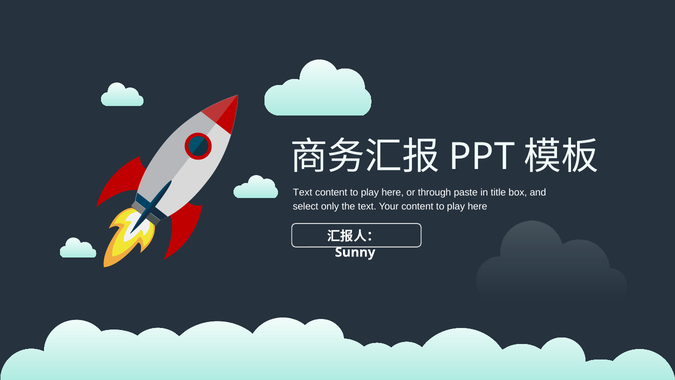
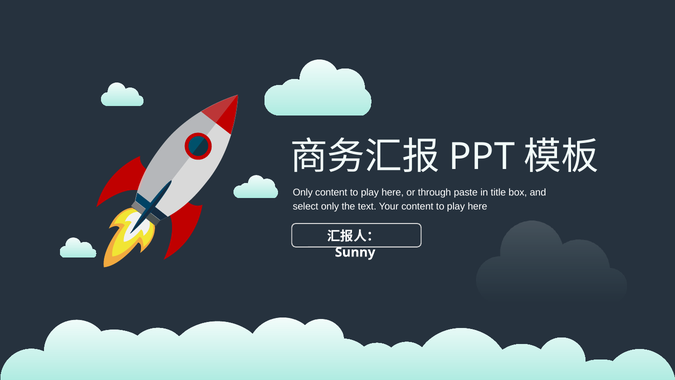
Text: Text -> Only (303, 192)
